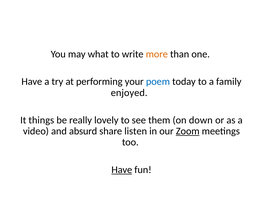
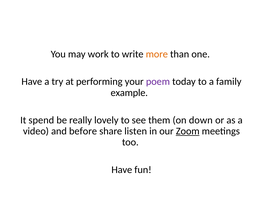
what: what -> work (98, 54)
poem colour: blue -> purple (158, 82)
enjoyed: enjoyed -> example (129, 93)
things: things -> spend (41, 120)
absurd: absurd -> before (83, 131)
Have underline: present -> none (122, 170)
